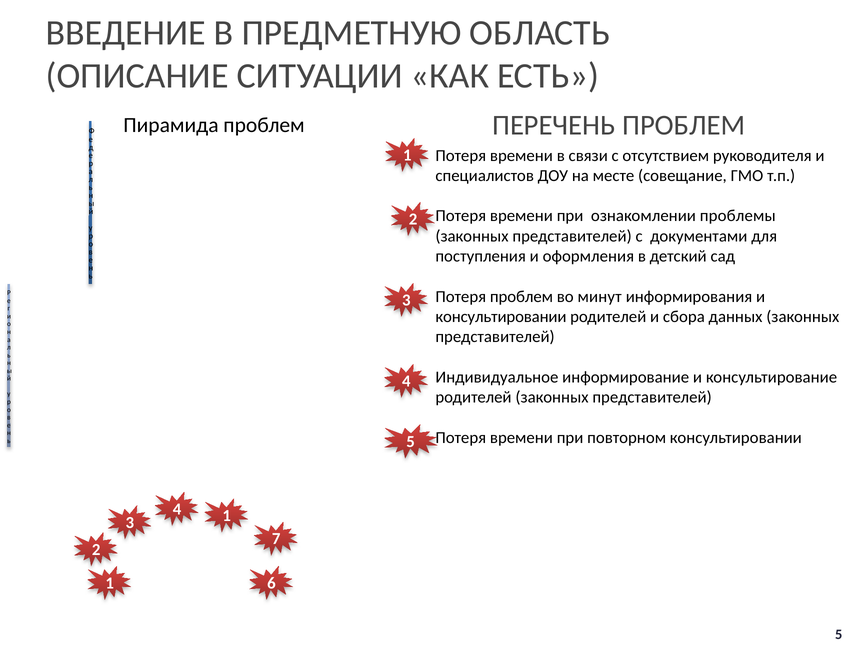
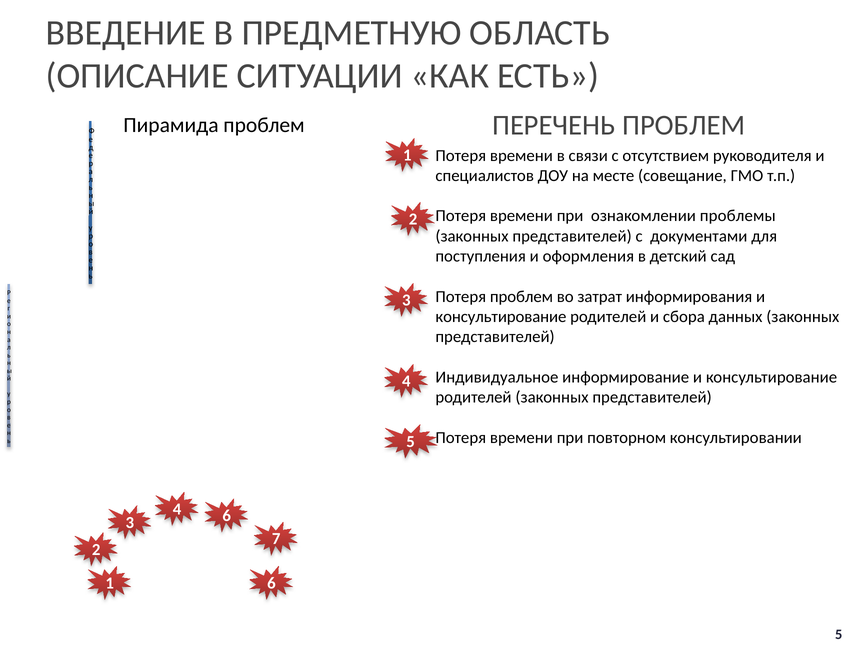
минут: минут -> затрат (600, 297)
консультировании: консультировании -> консультирование (501, 317)
4 1: 1 -> 6 (227, 516)
